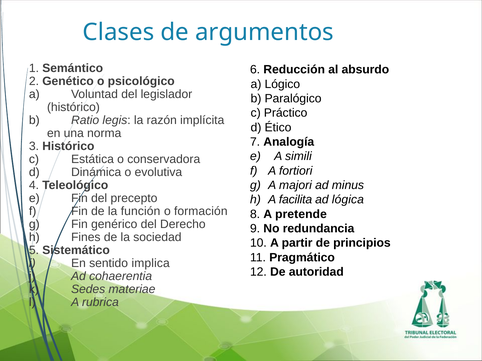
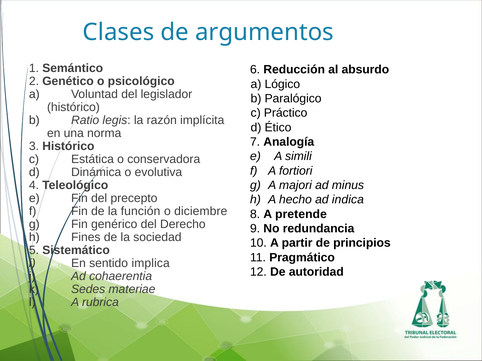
facilita: facilita -> hecho (295, 200)
lógica: lógica -> indica (348, 200)
formación: formación -> diciembre (201, 211)
